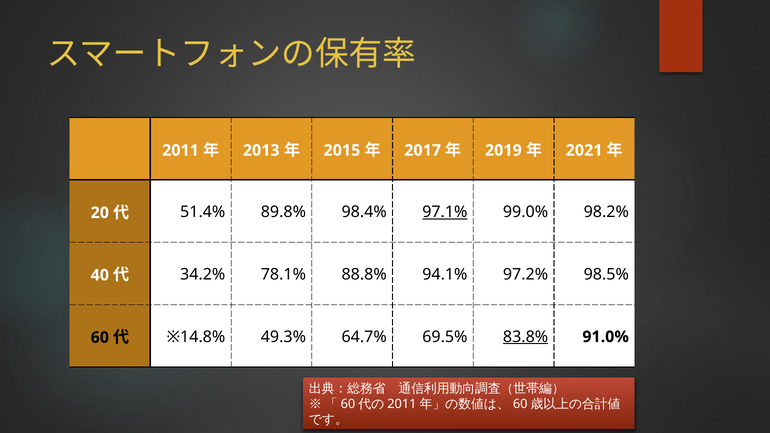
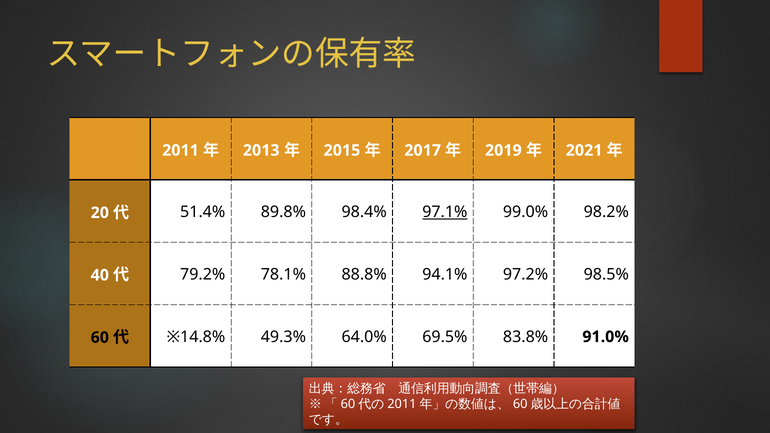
34.2%: 34.2% -> 79.2% (203, 274)
64.7%: 64.7% -> 64.0% (364, 337)
83.8% underline: present -> none (526, 337)
